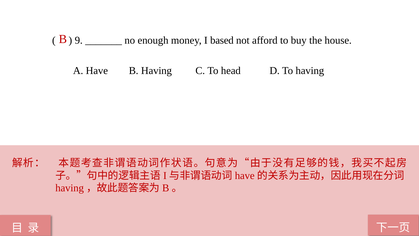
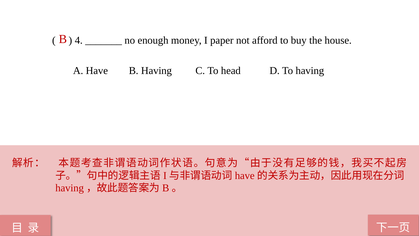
9: 9 -> 4 (79, 40)
based: based -> paper (222, 40)
